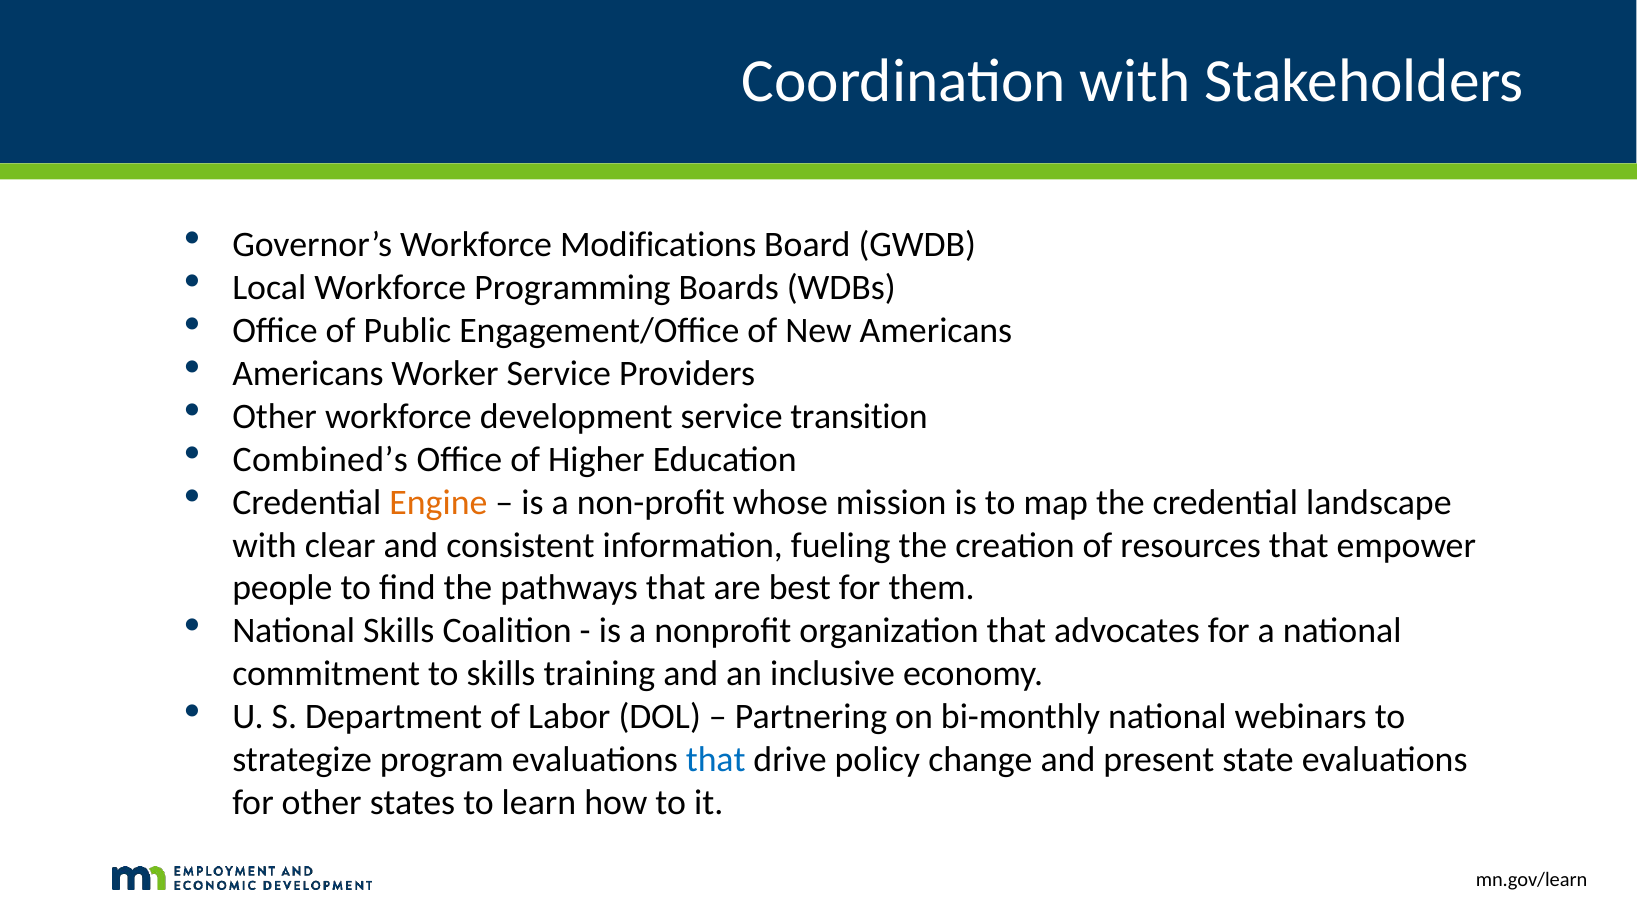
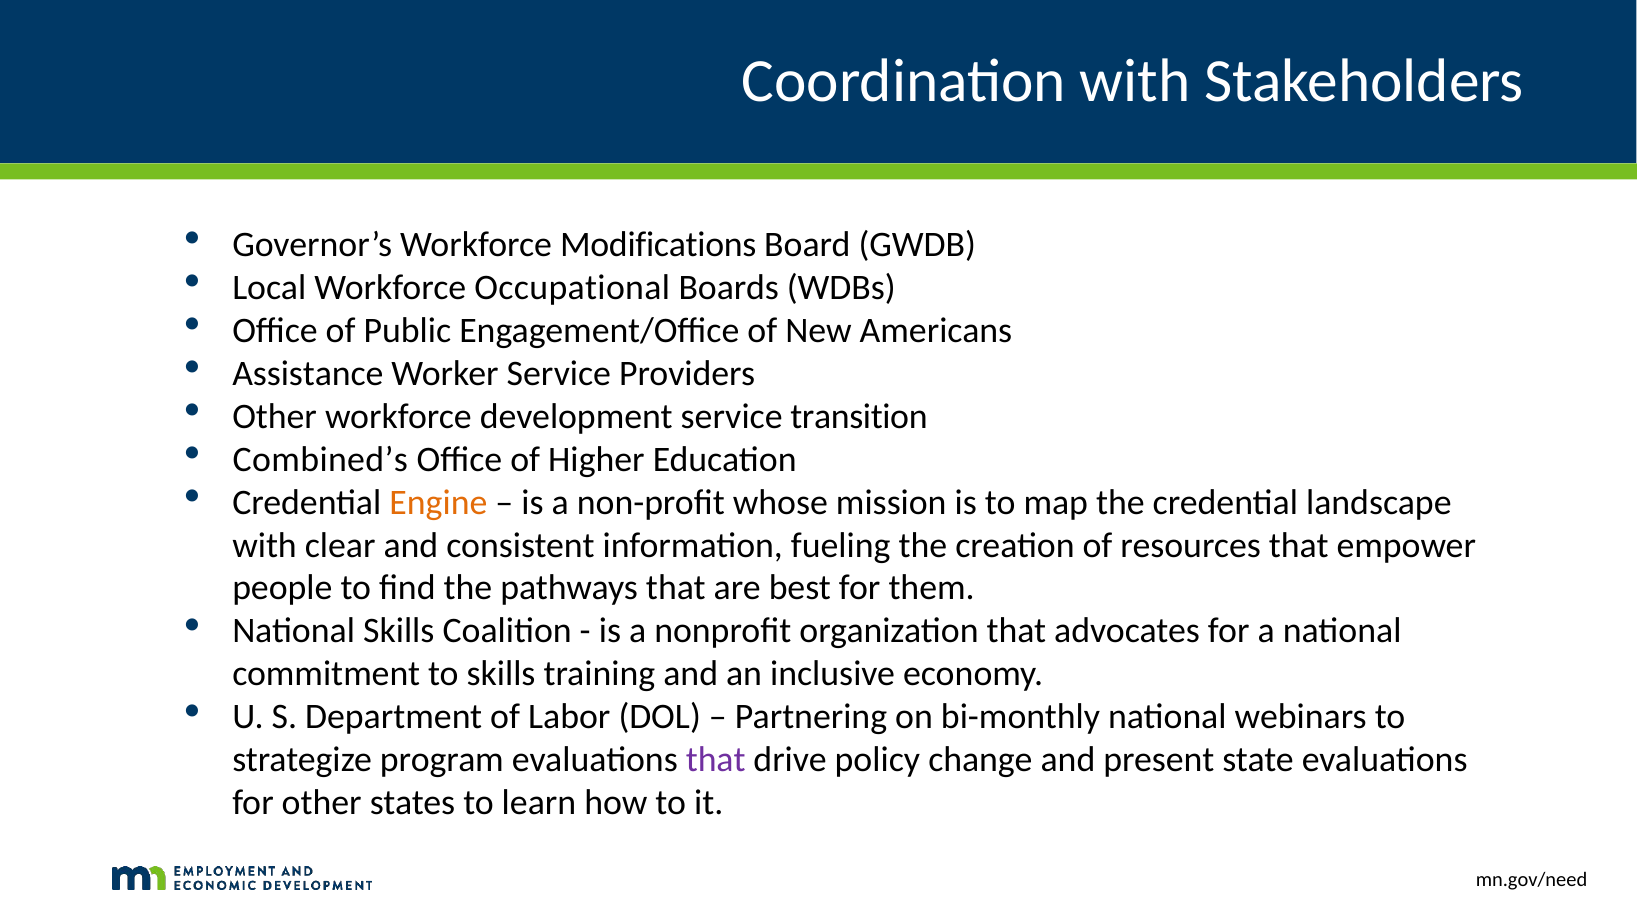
Programming: Programming -> Occupational (572, 287)
Americans: Americans -> Assistance (308, 373)
that colour: blue -> purple (716, 760)
mn.gov/learn: mn.gov/learn -> mn.gov/need (1532, 879)
